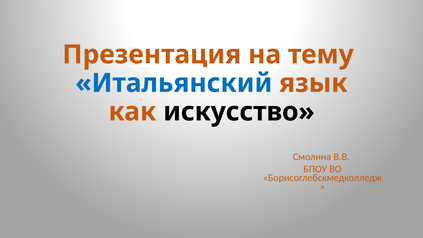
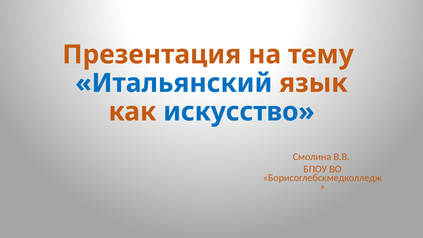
искусство colour: black -> blue (239, 112)
